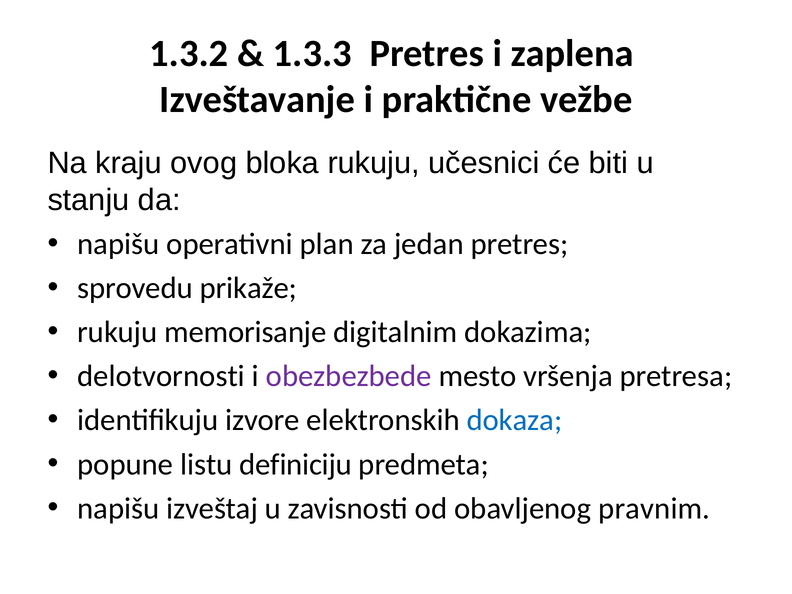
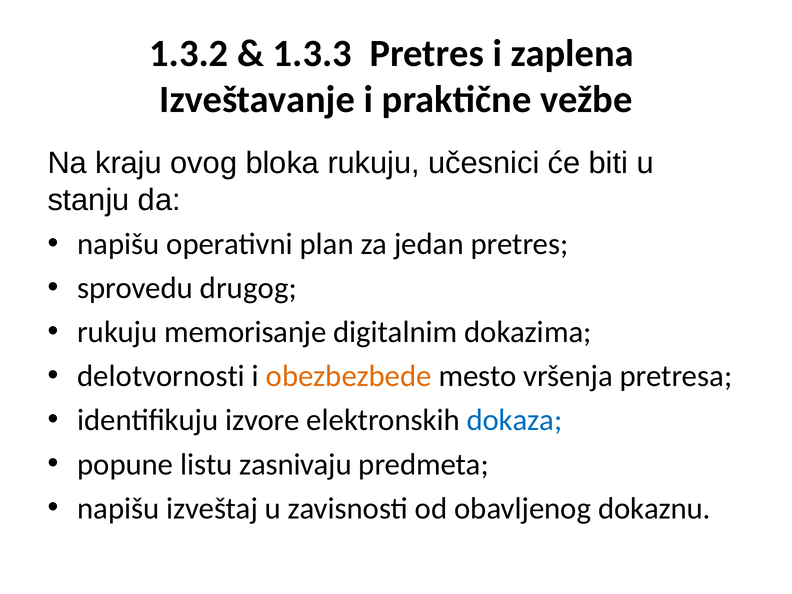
prikaže: prikaže -> drugog (248, 288)
obezbezbede colour: purple -> orange (349, 376)
definiciju: definiciju -> zasnivaju (296, 464)
pravnim: pravnim -> dokaznu (654, 508)
